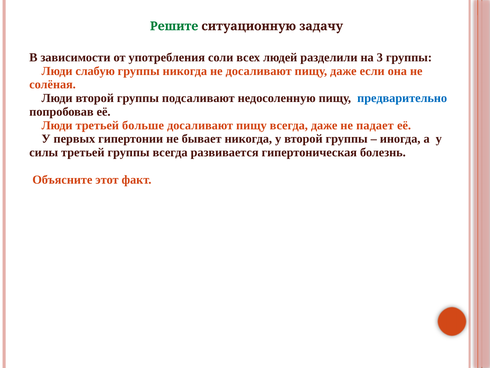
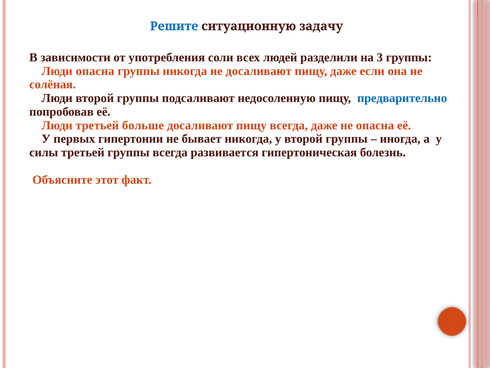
Решите colour: green -> blue (174, 26)
Люди слабую: слабую -> опасна (95, 71)
не падает: падает -> опасна (375, 125)
